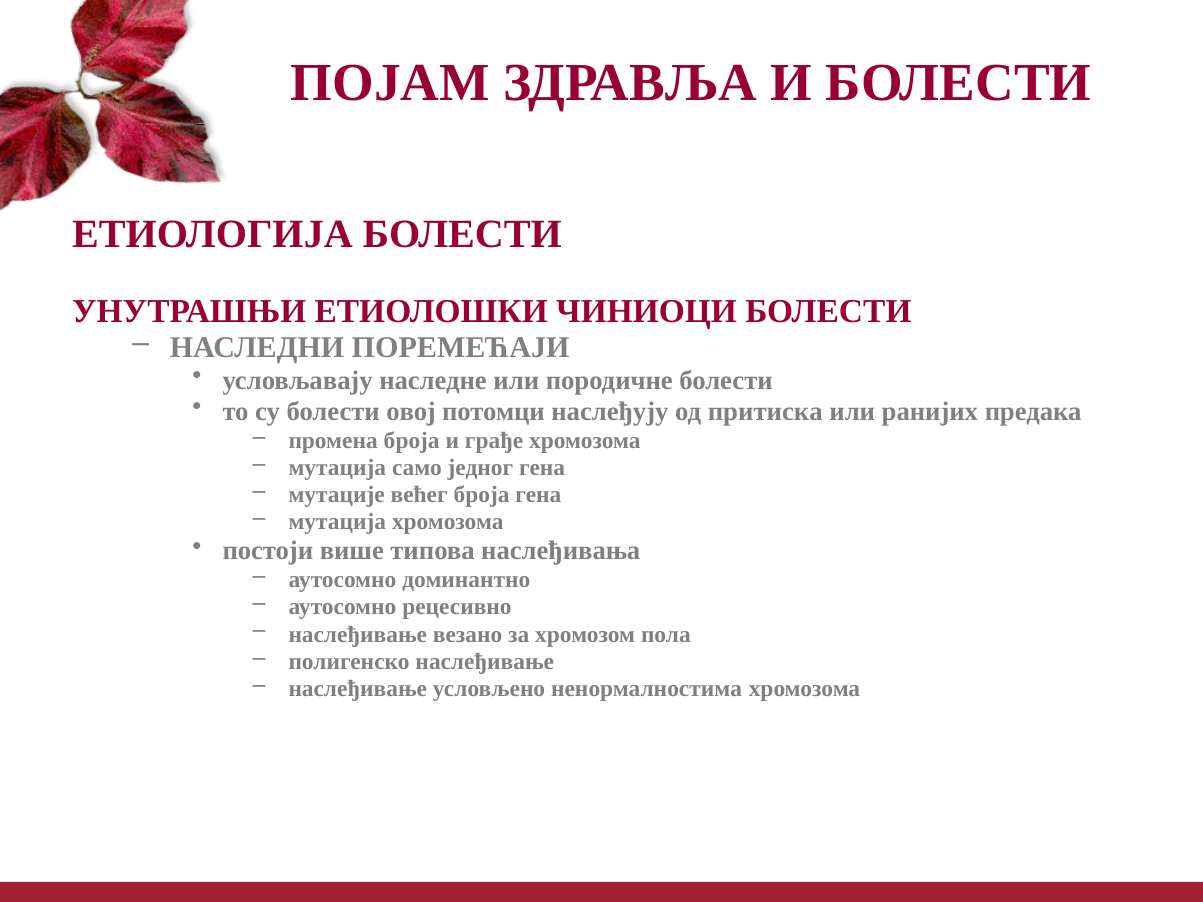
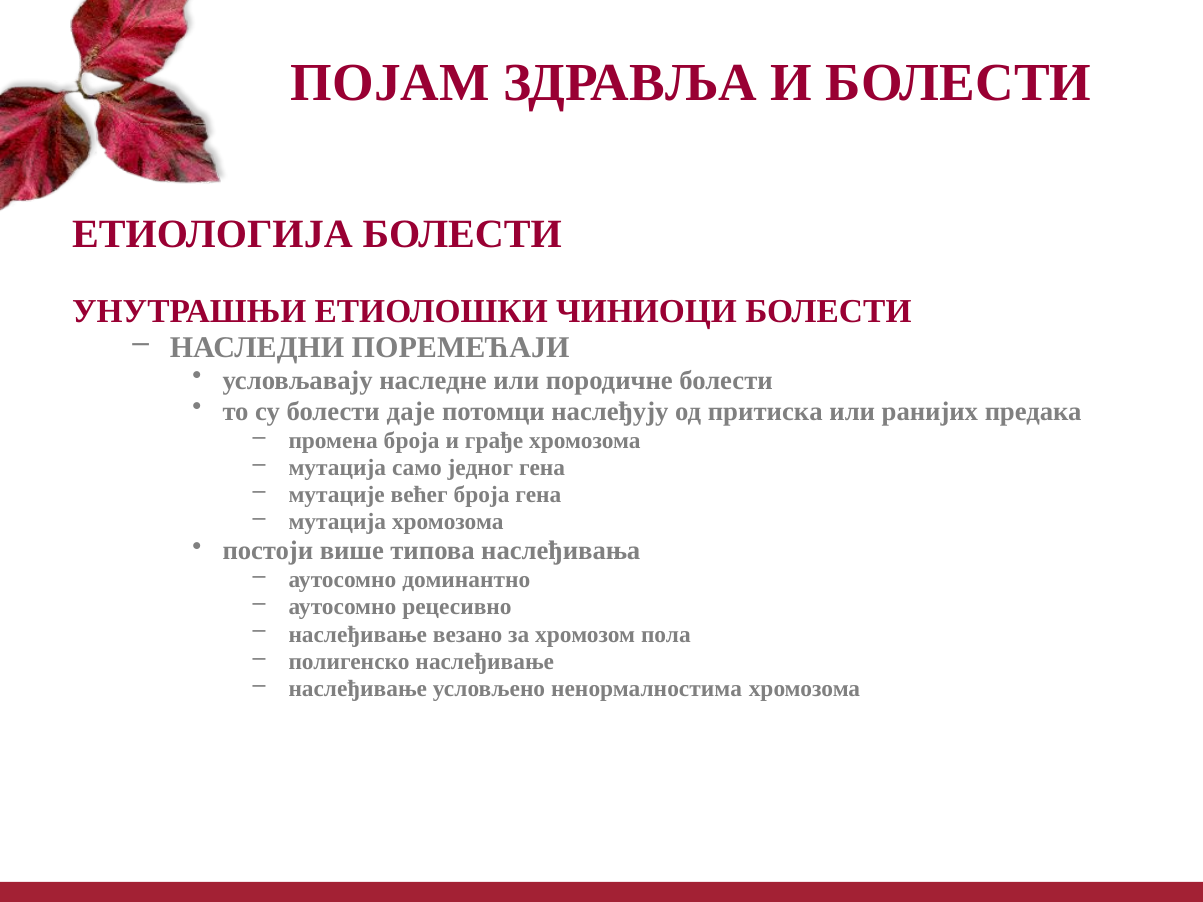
овој: овој -> даје (411, 412)
